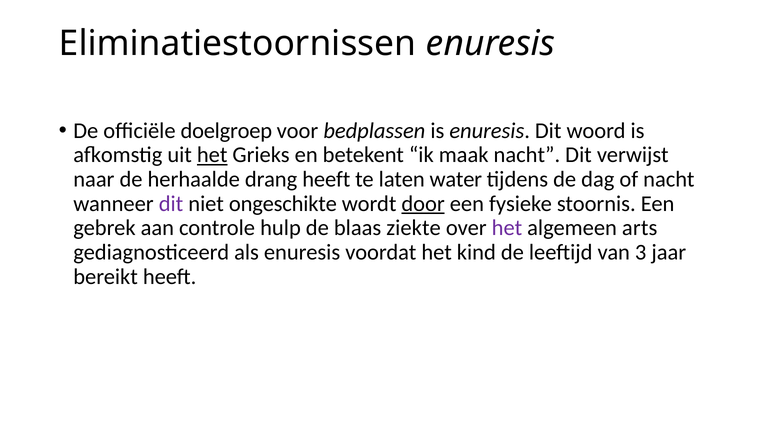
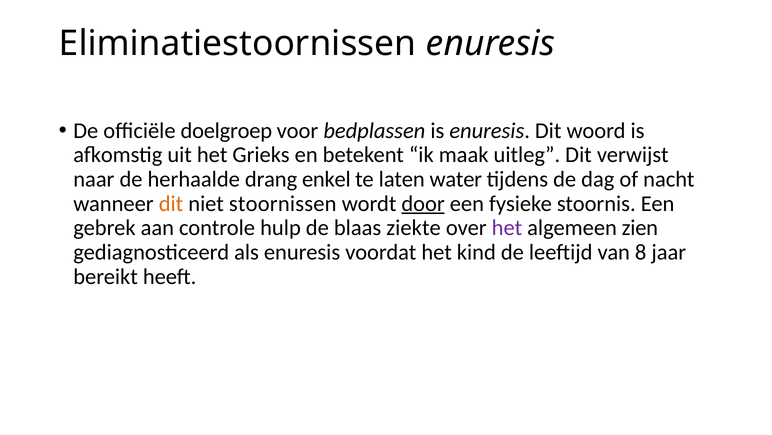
het underline: present -> none (212, 155)
maak nacht: nacht -> uitleg (527, 155)
drang heeft: heeft -> enkel (326, 179)
dit colour: purple -> orange (171, 203)
ongeschikte: ongeschikte -> stoornissen (283, 203)
arts: arts -> zien (640, 228)
3: 3 -> 8 (641, 252)
